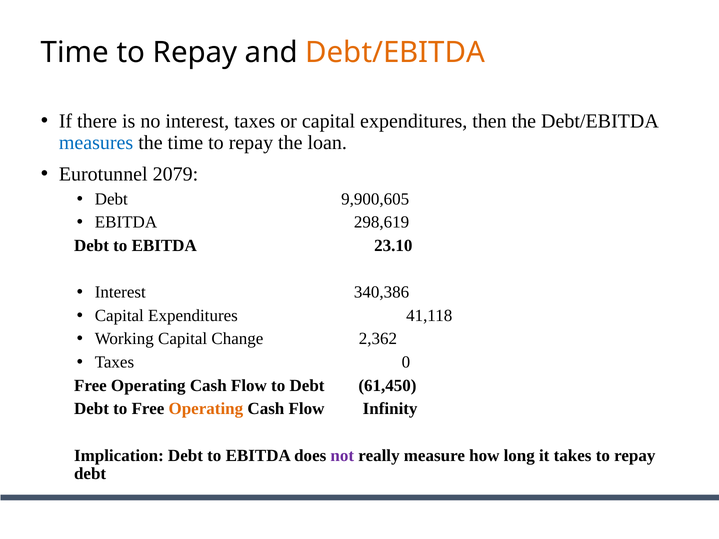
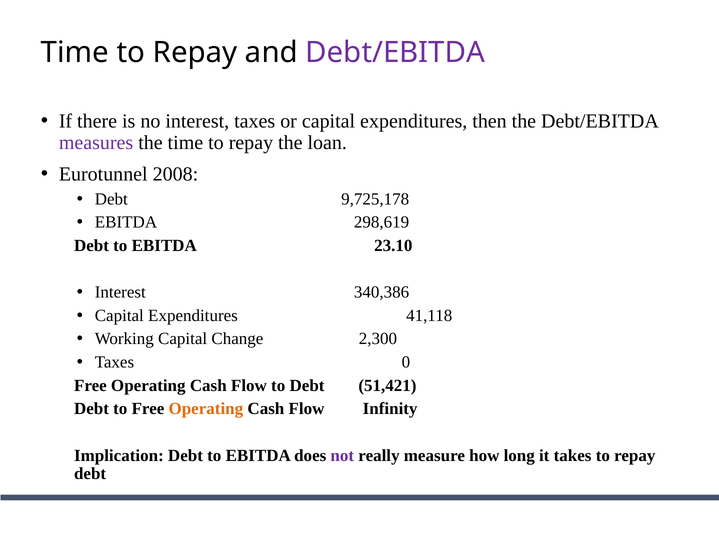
Debt/EBITDA colour: orange -> purple (395, 53)
measures colour: blue -> purple (96, 143)
2079: 2079 -> 2008 (175, 174)
9,900,605: 9,900,605 -> 9,725,178 (375, 199)
2,362: 2,362 -> 2,300 (378, 339)
61,450: 61,450 -> 51,421 (387, 386)
